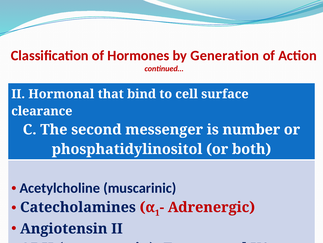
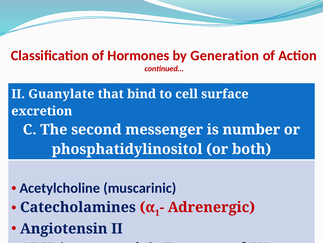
Hormonal: Hormonal -> Guanylate (61, 94)
clearance: clearance -> excretion (42, 111)
